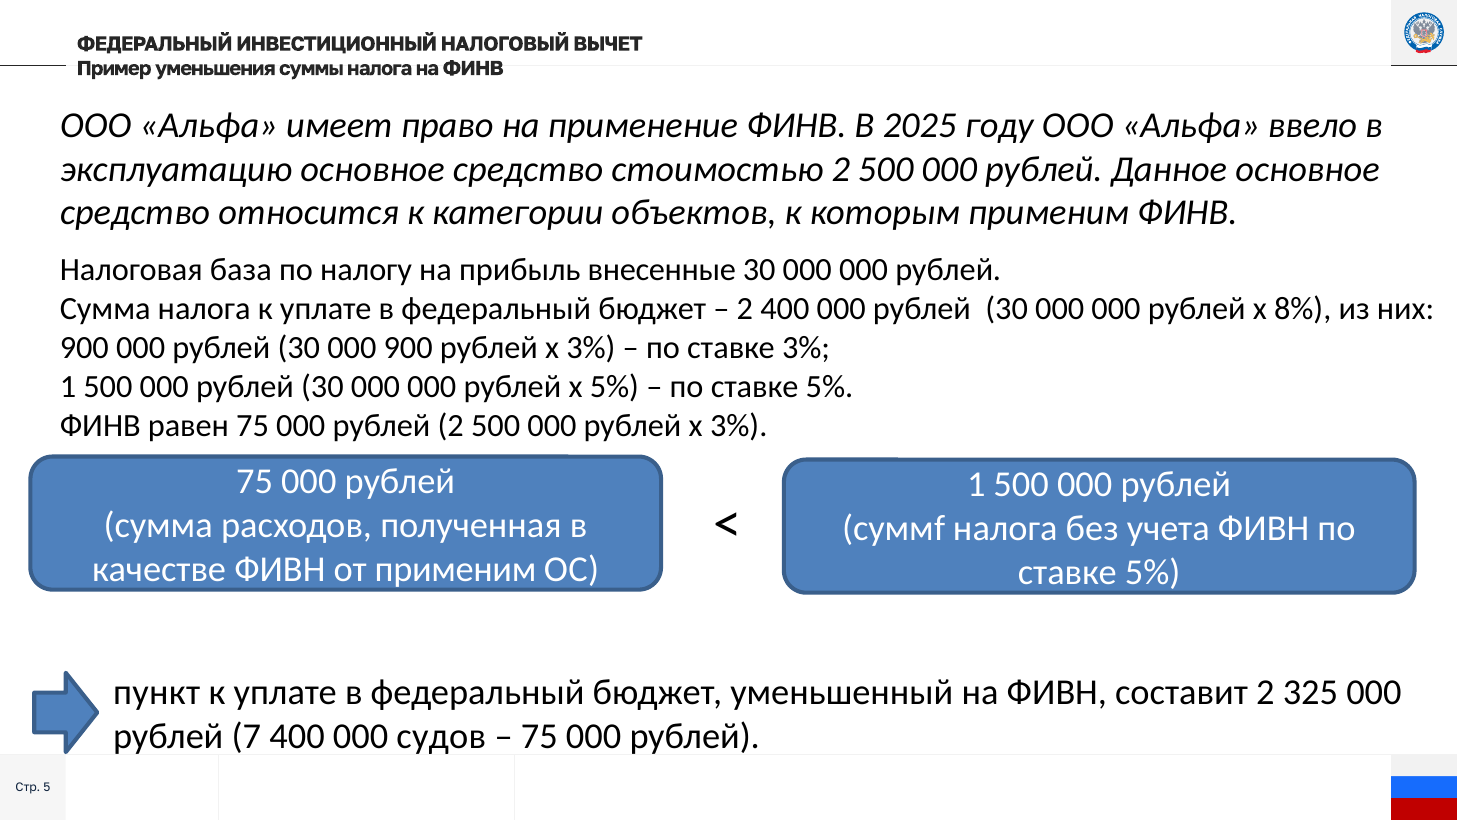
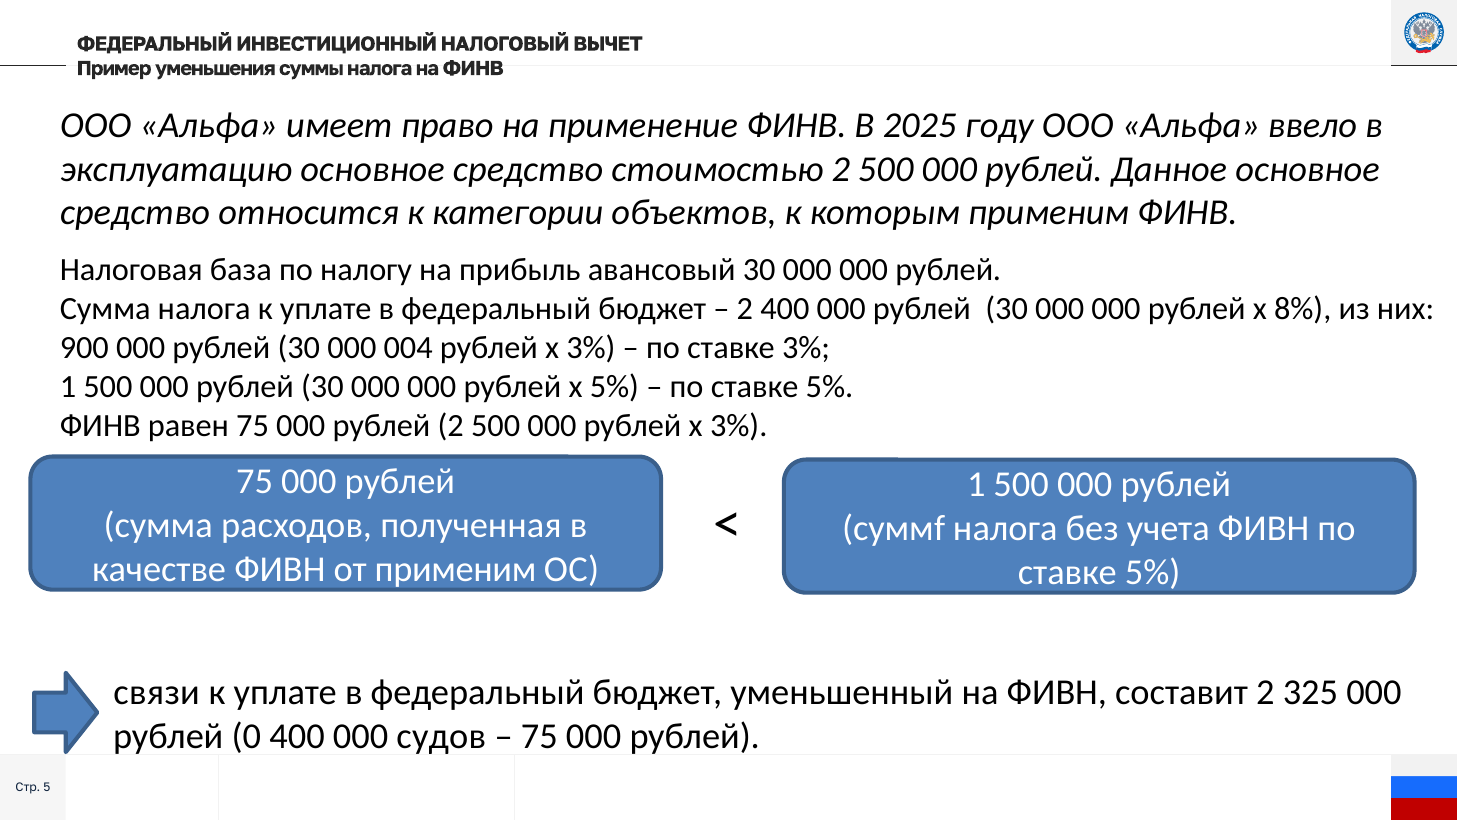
внесенные: внесенные -> авансовый (662, 270)
000 900: 900 -> 004 (408, 347)
пункт: пункт -> связи (157, 692)
7: 7 -> 0 (246, 736)
